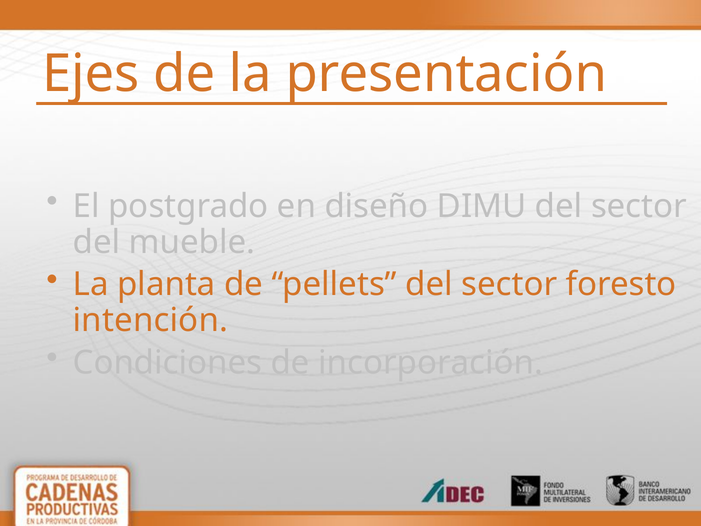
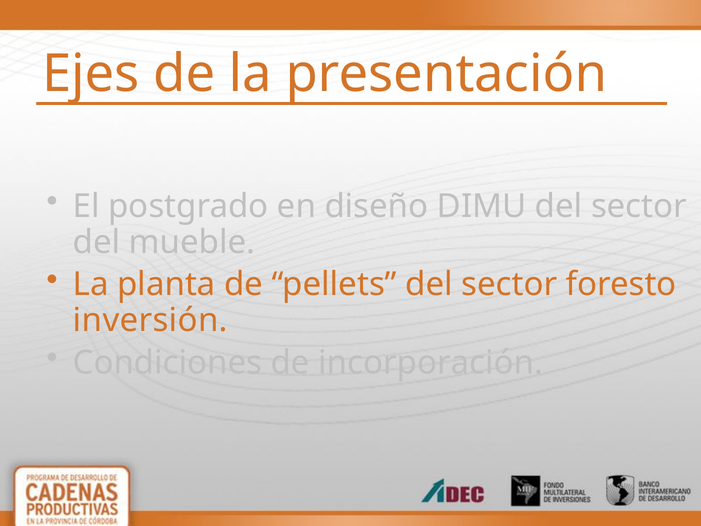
intención: intención -> inversión (150, 320)
